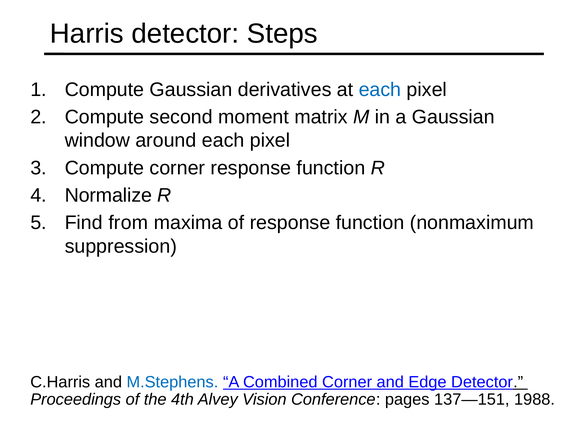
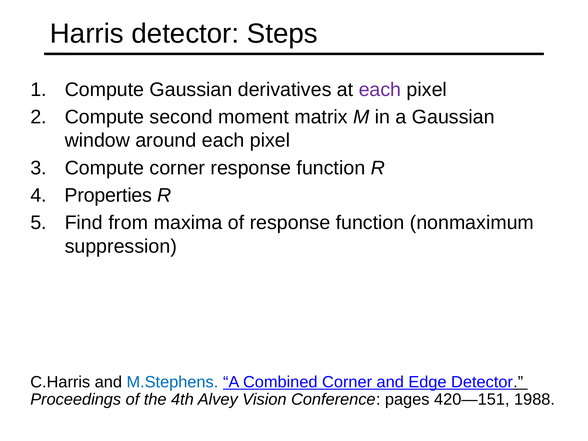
each colour: blue -> purple (380, 90)
Normalize: Normalize -> Properties (108, 195)
137—151: 137—151 -> 420—151 (472, 400)
